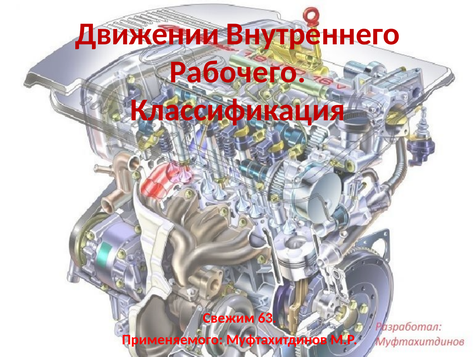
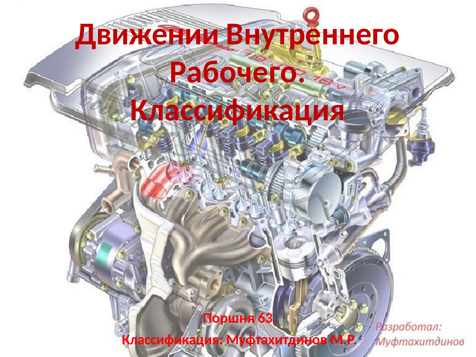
Свежим: Свежим -> Поршня (229, 318)
Применяемого: Применяемого -> Классификация (172, 340)
